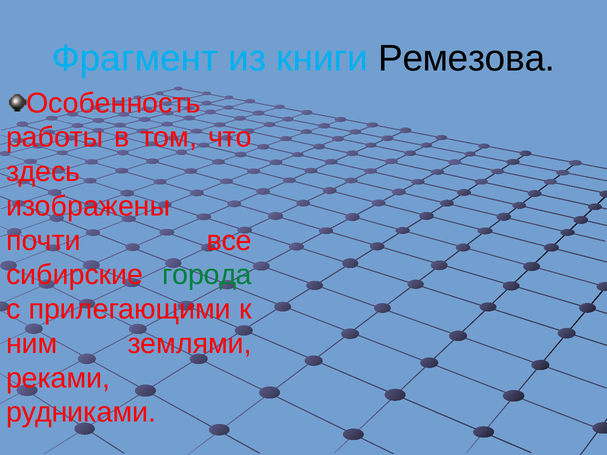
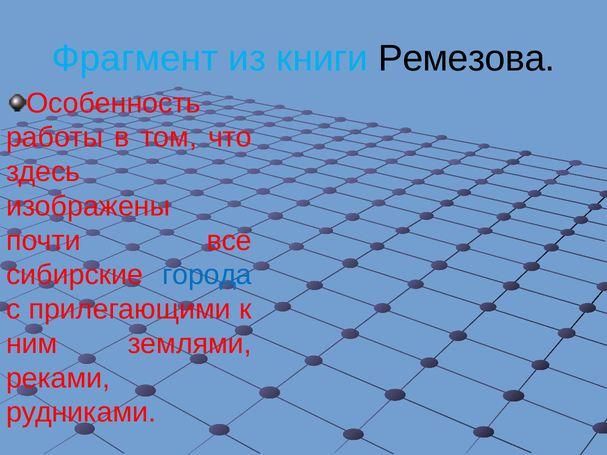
города colour: green -> blue (207, 275)
